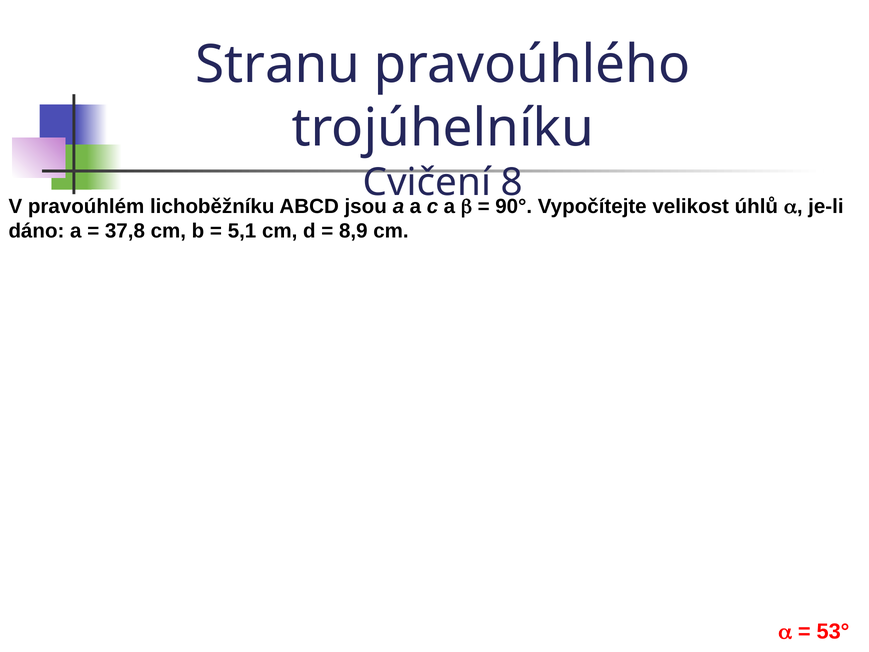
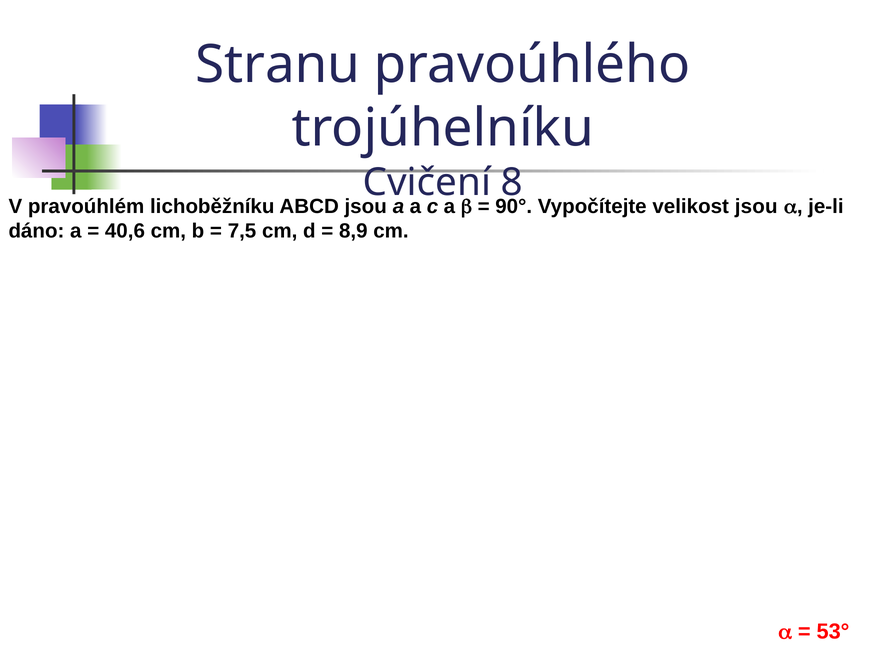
velikost úhlů: úhlů -> jsou (756, 206)
37,8: 37,8 -> 40,6 (125, 231)
5,1: 5,1 -> 7,5 (242, 231)
